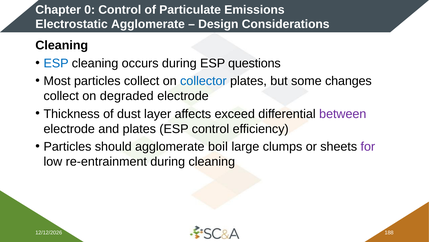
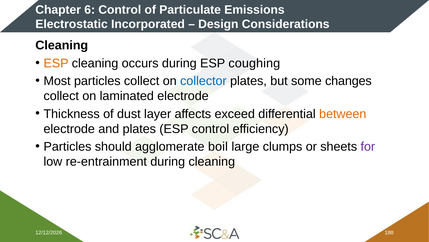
0: 0 -> 6 (90, 10)
Electrostatic Agglomerate: Agglomerate -> Incorporated (148, 24)
ESP colour: blue -> orange (56, 63)
questions: questions -> coughing (254, 63)
degraded: degraded -> laminated (127, 96)
between colour: purple -> orange (343, 114)
